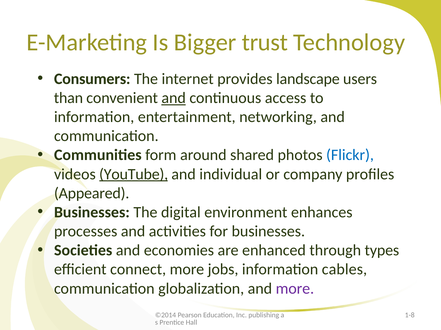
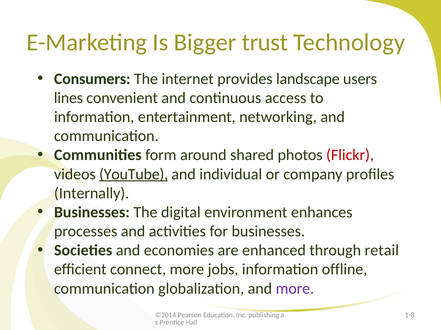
than: than -> lines (68, 98)
and underline: present -> none (174, 98)
Flickr colour: blue -> red (350, 155)
Appeared: Appeared -> Internally (92, 194)
types: types -> retail (382, 251)
cables: cables -> offline (345, 270)
